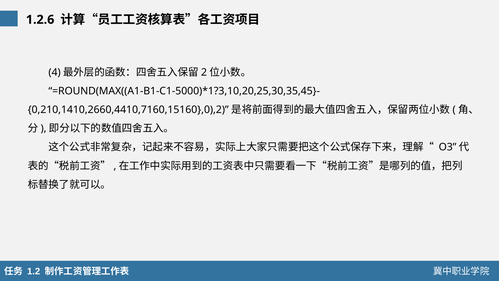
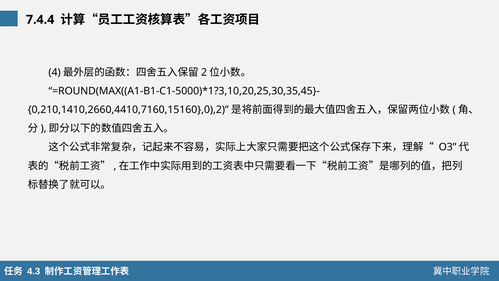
1.2.6: 1.2.6 -> 7.4.4 (40, 20)
1.2: 1.2 -> 4.3 (34, 271)
